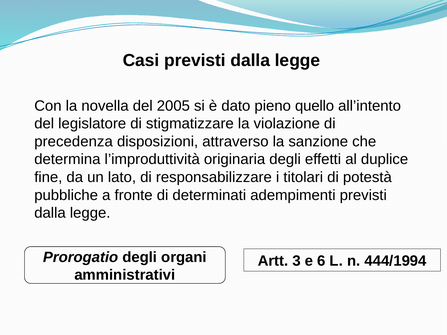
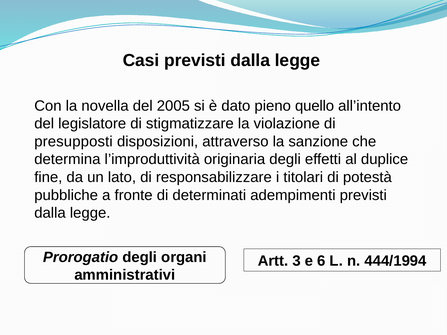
precedenza: precedenza -> presupposti (73, 142)
